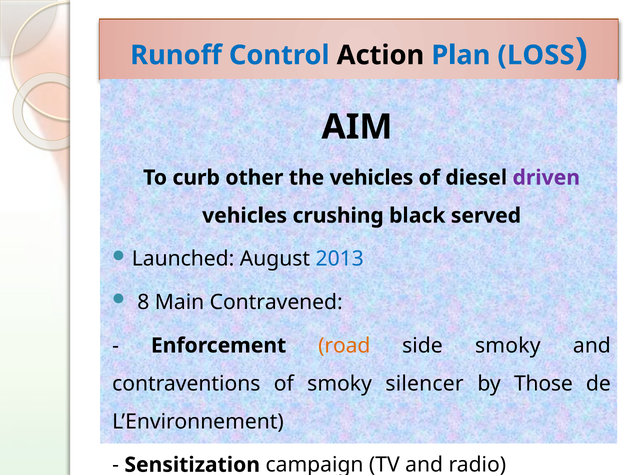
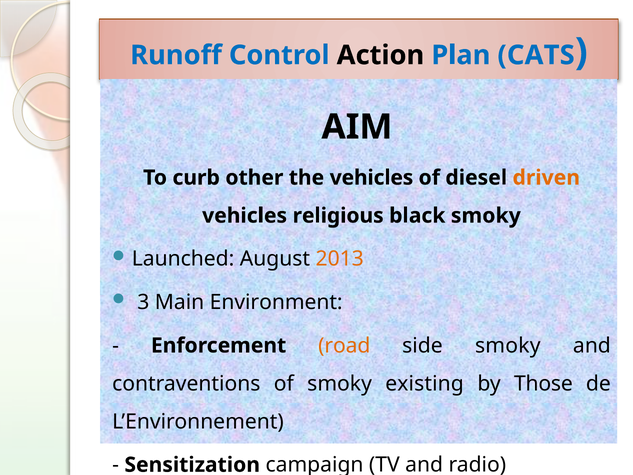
LOSS: LOSS -> CATS (536, 55)
driven colour: purple -> orange (546, 178)
crushing: crushing -> religious (338, 216)
black served: served -> smoky (486, 216)
2013 colour: blue -> orange (340, 259)
8: 8 -> 3 (143, 302)
Contravened: Contravened -> Environment (276, 302)
silencer: silencer -> existing (425, 383)
